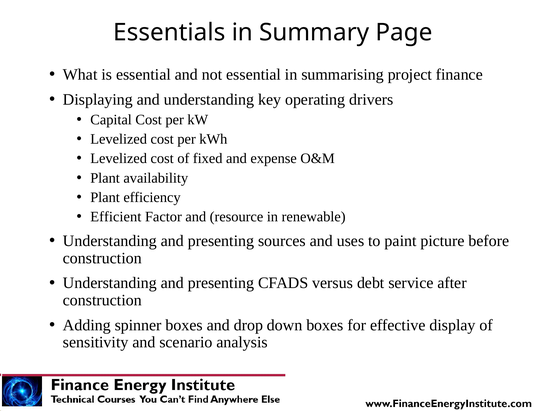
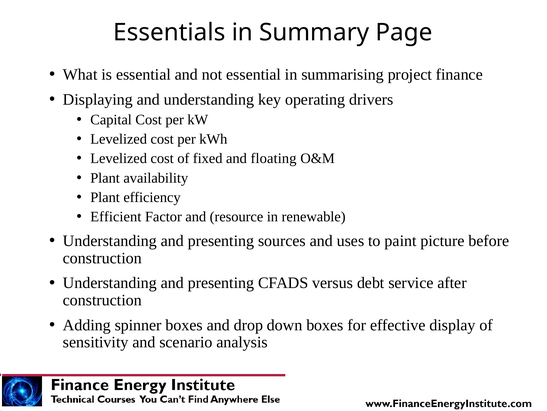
expense: expense -> floating (274, 158)
